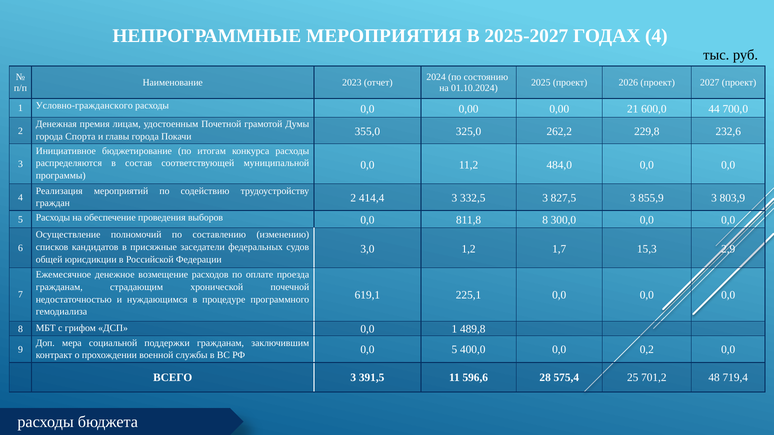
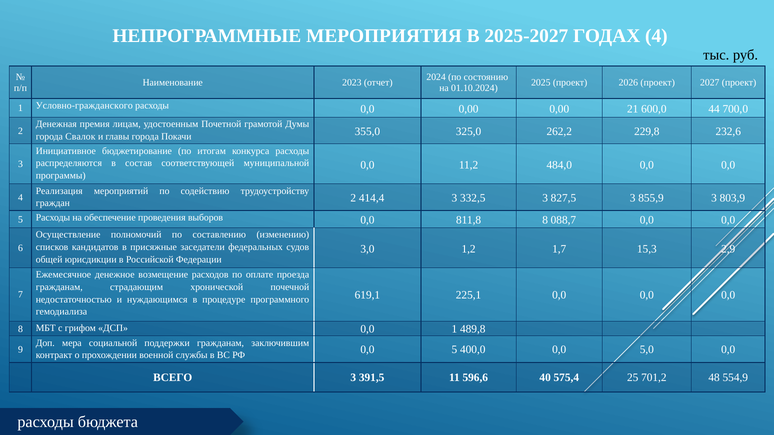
Спорта: Спорта -> Свалок (80, 137)
300,0: 300,0 -> 088,7 (563, 220)
0,2: 0,2 -> 5,0 (647, 350)
28: 28 -> 40 (545, 378)
719,4: 719,4 -> 554,9 (735, 378)
